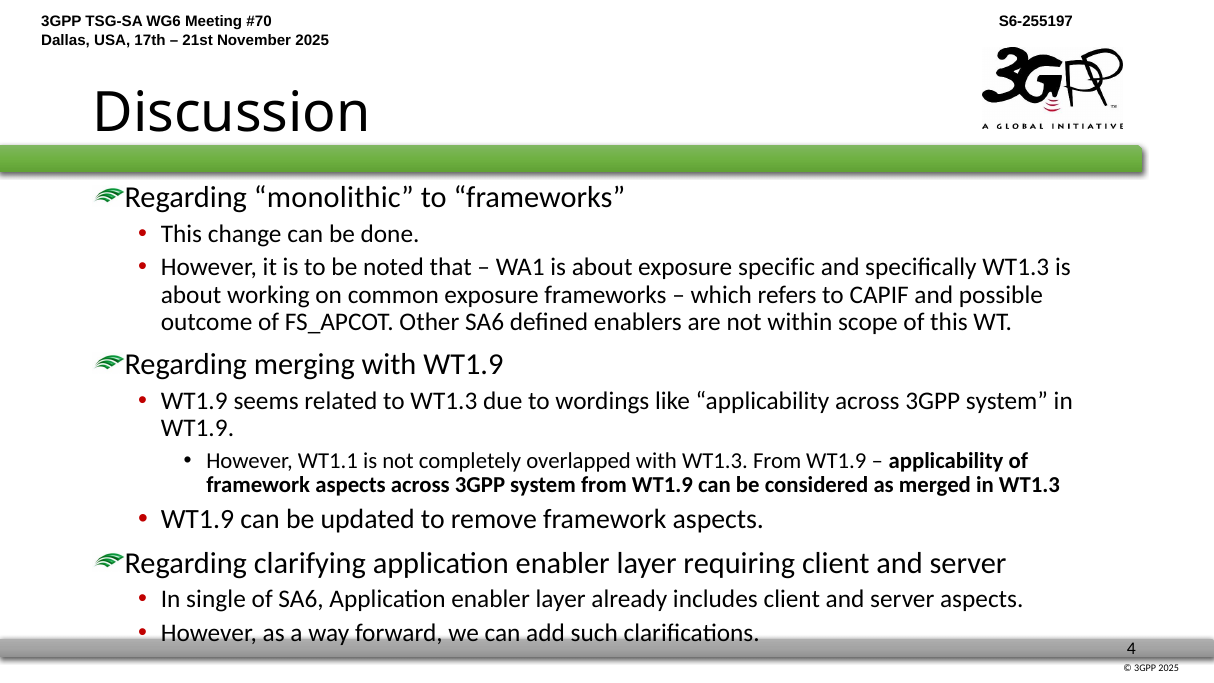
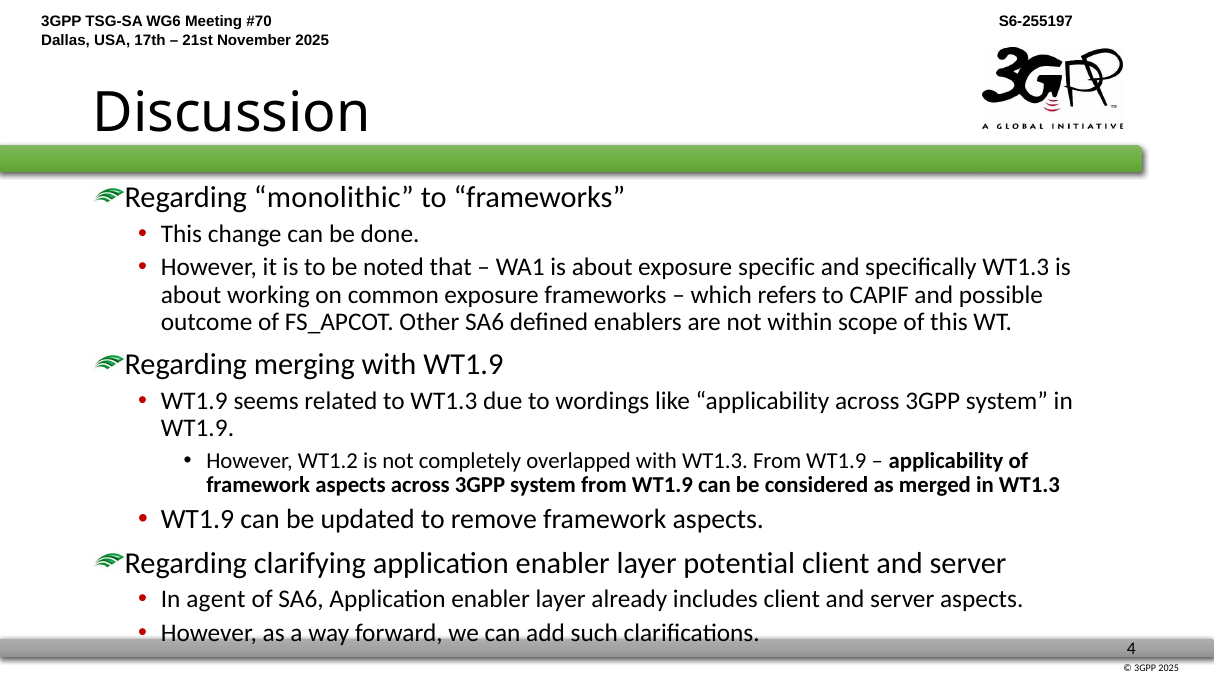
WT1.1: WT1.1 -> WT1.2 (328, 461)
requiring: requiring -> potential (739, 563)
single: single -> agent (216, 599)
